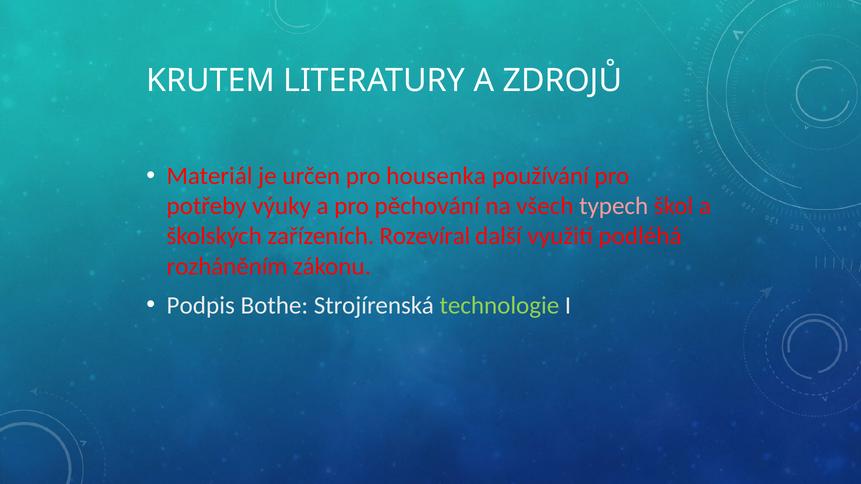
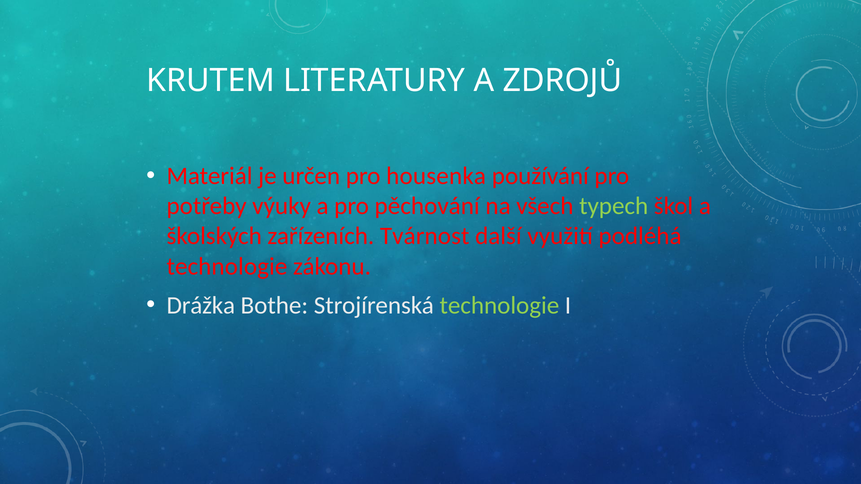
typech colour: pink -> light green (614, 206)
Rozevíral: Rozevíral -> Tvárnost (425, 236)
rozháněním: rozháněním -> technologie (227, 266)
Podpis: Podpis -> Drážka (201, 305)
